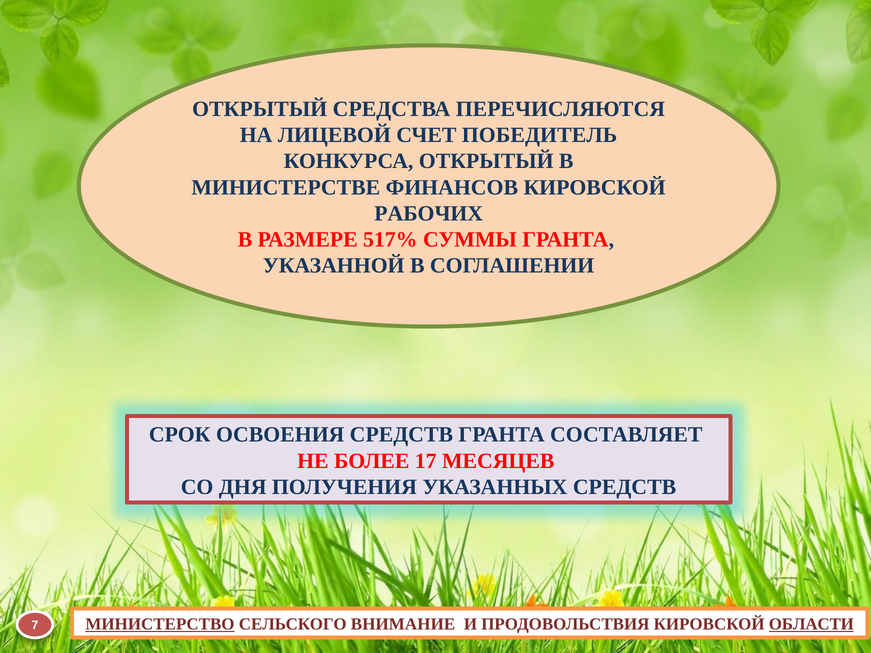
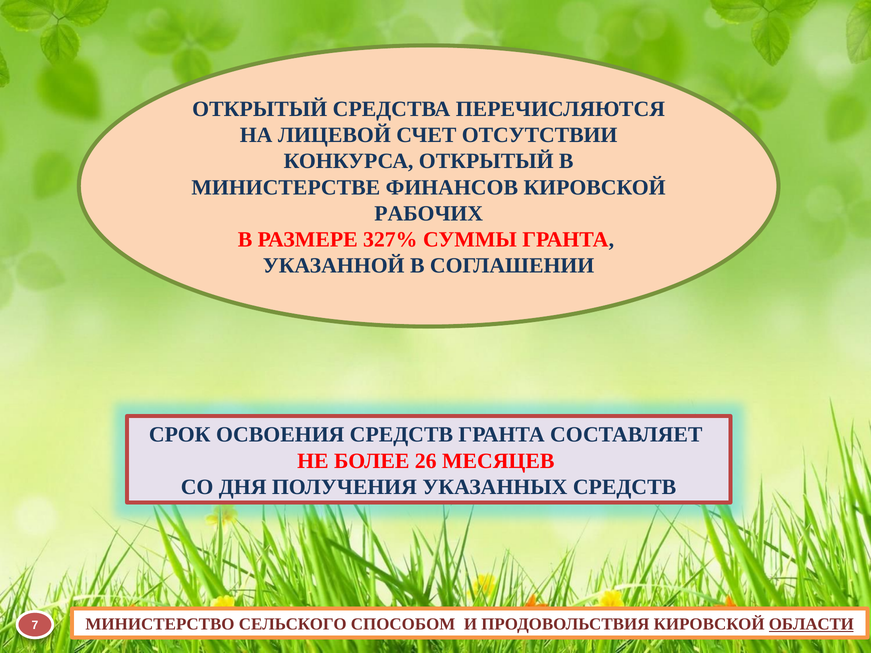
ПОБЕДИТЕЛЬ: ПОБЕДИТЕЛЬ -> ОТСУТСТВИИ (540, 135)
517%: 517% -> 327% (390, 240)
17: 17 -> 26 (426, 461)
МИНИСТЕРСТВО underline: present -> none (160, 624)
ВНИМАНИЕ: ВНИМАНИЕ -> СПОСОБОМ (403, 624)
